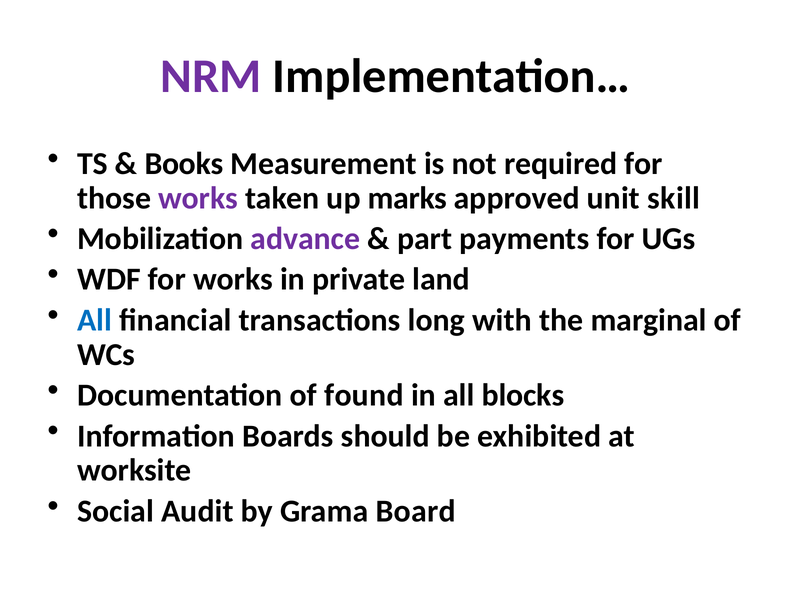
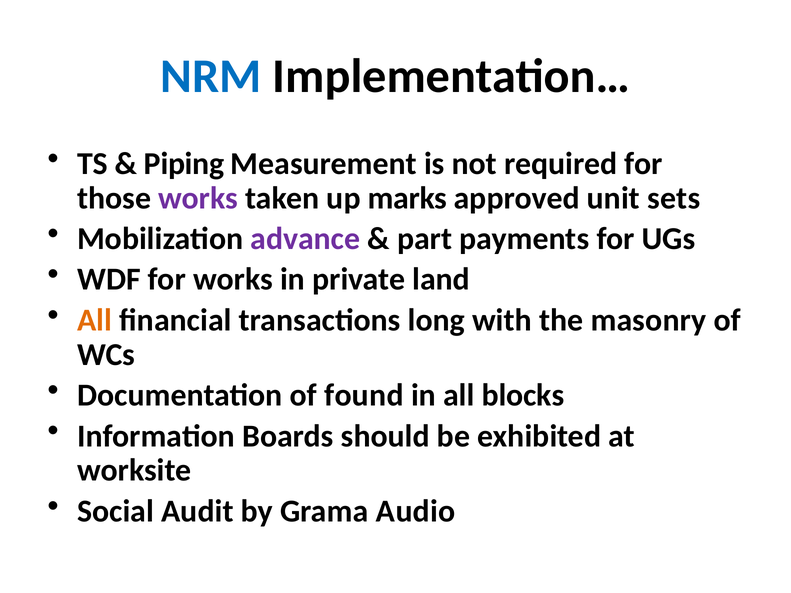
NRM colour: purple -> blue (211, 77)
Books: Books -> Piping (184, 164)
skill: skill -> sets (674, 198)
All colour: blue -> orange (95, 320)
marginal: marginal -> masonry (648, 320)
Board: Board -> Audio (416, 511)
